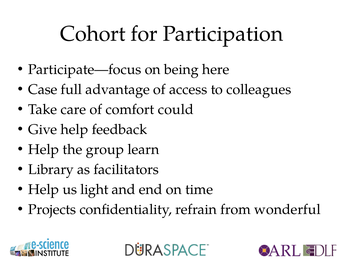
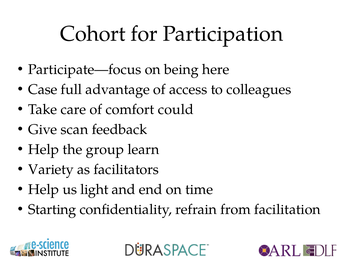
Give help: help -> scan (74, 129)
Library: Library -> Variety (51, 169)
Projects: Projects -> Starting (52, 209)
wonderful: wonderful -> facilitation (287, 209)
